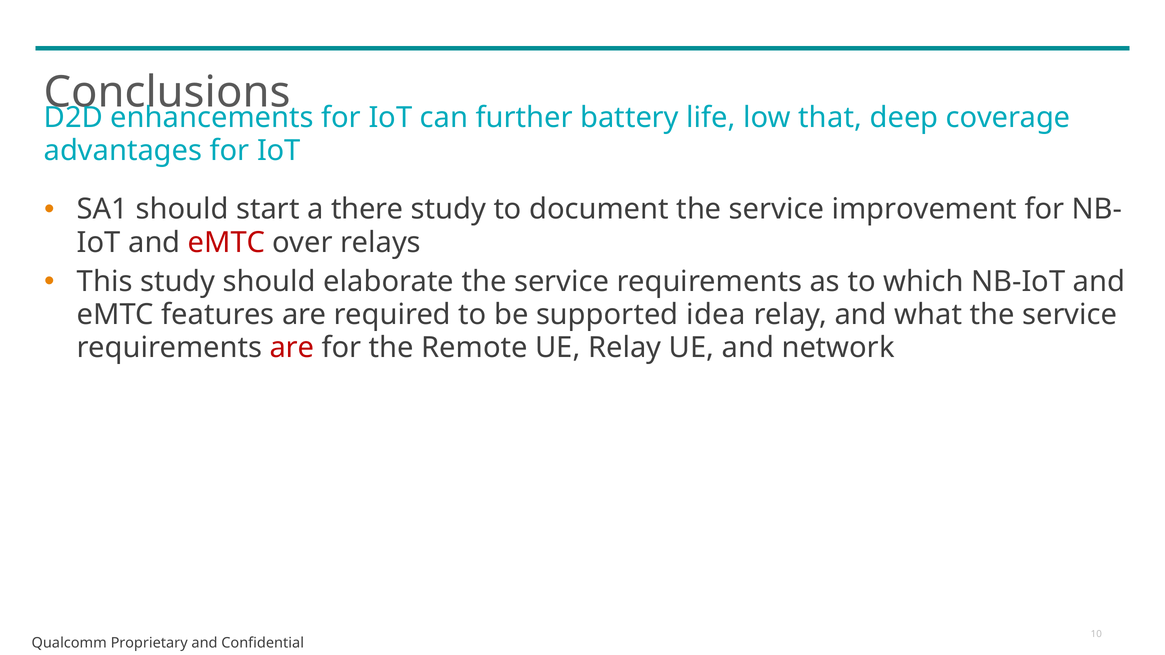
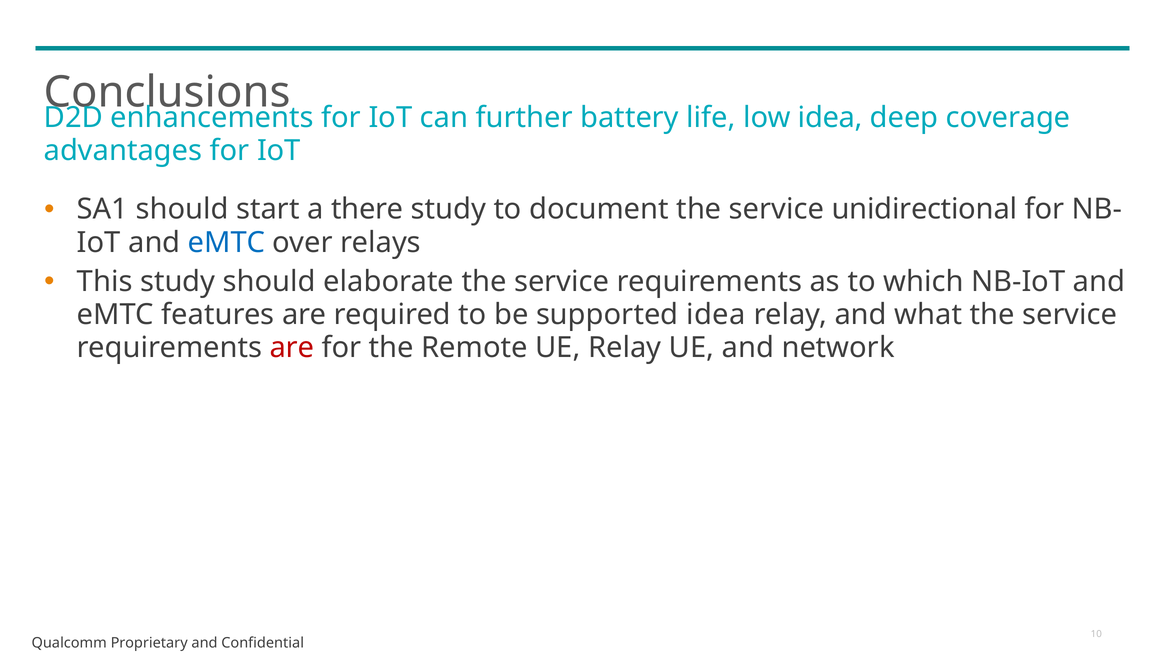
low that: that -> idea (830, 118)
improvement: improvement -> unidirectional (924, 209)
eMTC colour: red -> blue (226, 243)
